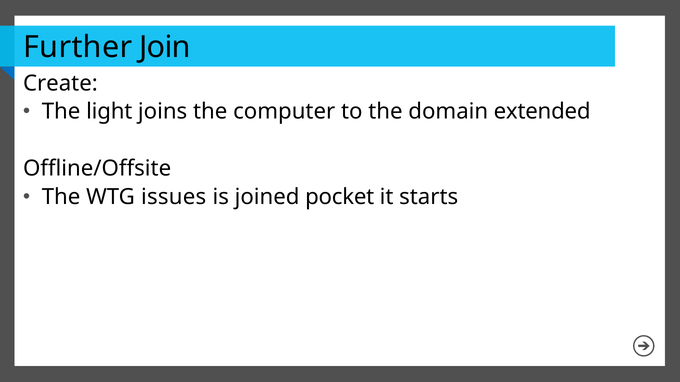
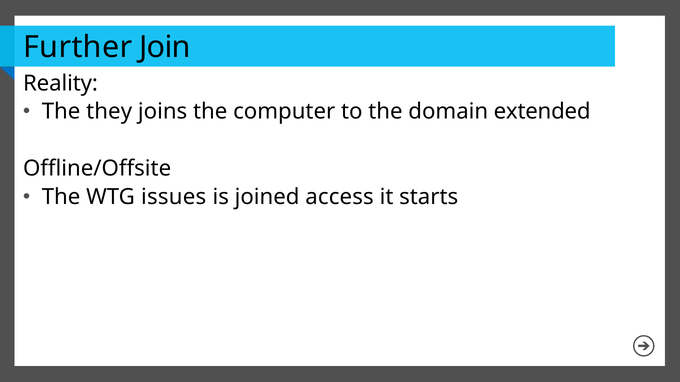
Create: Create -> Reality (60, 83)
light: light -> they (109, 112)
pocket: pocket -> access (340, 197)
